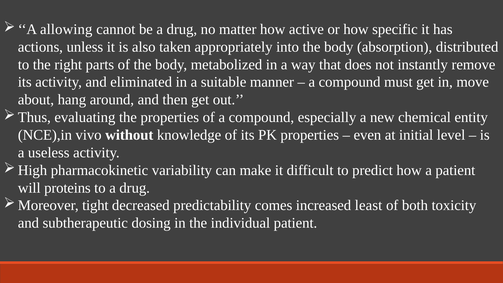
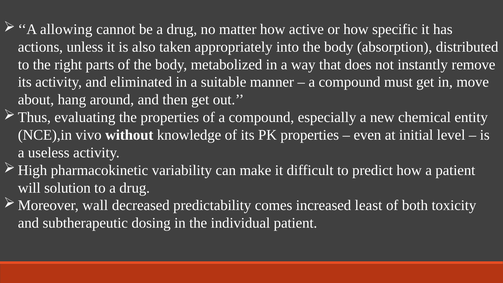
proteins: proteins -> solution (67, 188)
tight: tight -> wall (95, 205)
